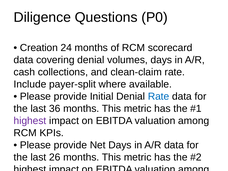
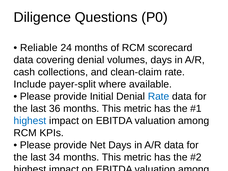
Creation: Creation -> Reliable (39, 48)
highest colour: purple -> blue (30, 121)
26: 26 -> 34 (55, 157)
